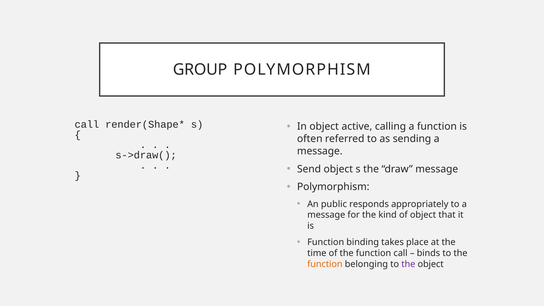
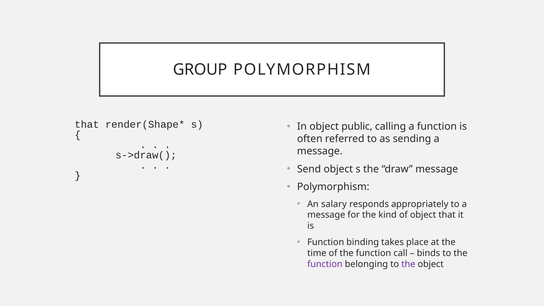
call: call -> that (87, 125)
active: active -> public (357, 127)
public: public -> salary (334, 204)
function colour: orange -> purple (325, 264)
